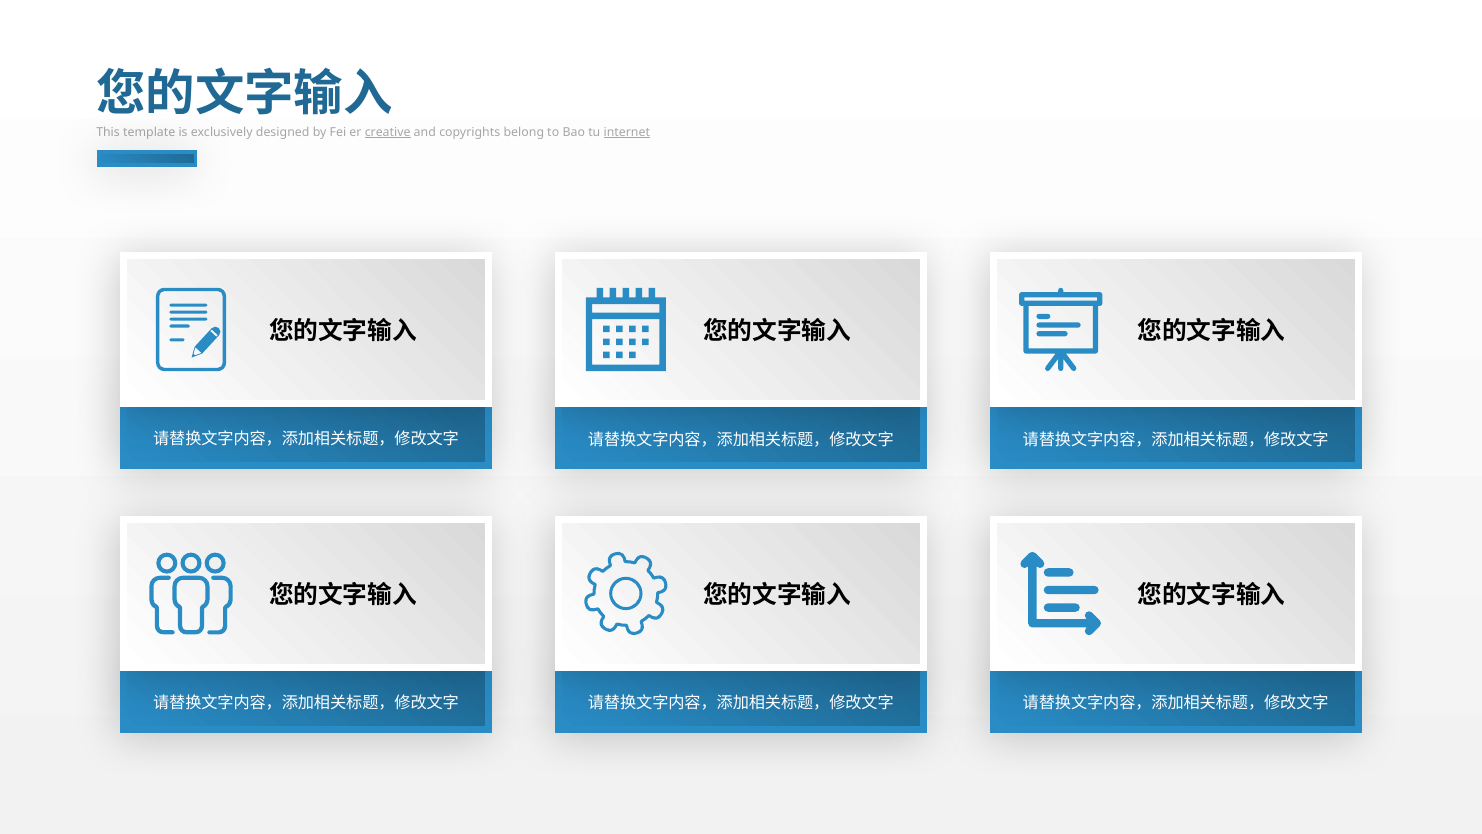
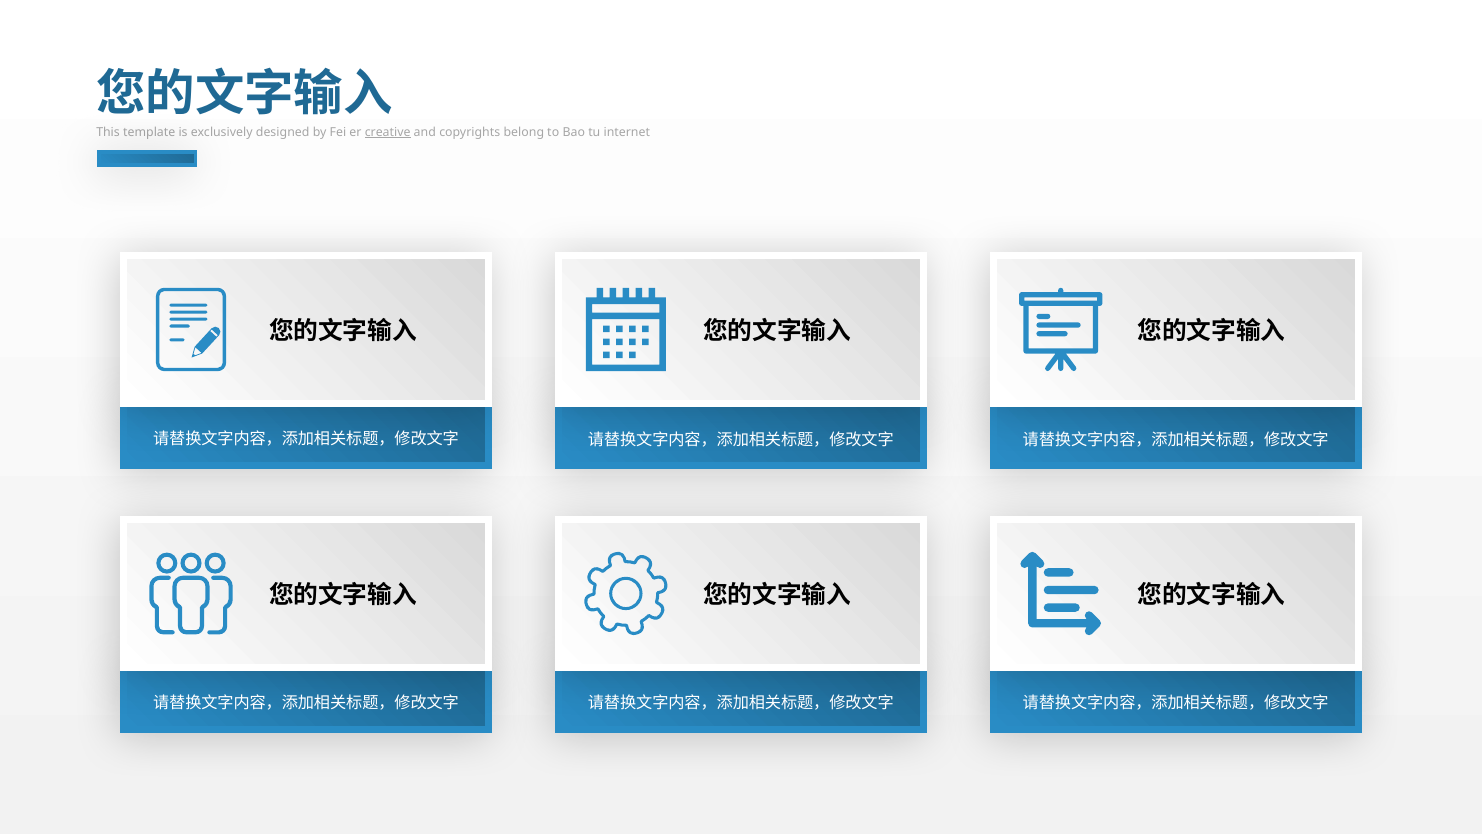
internet underline: present -> none (627, 132)
